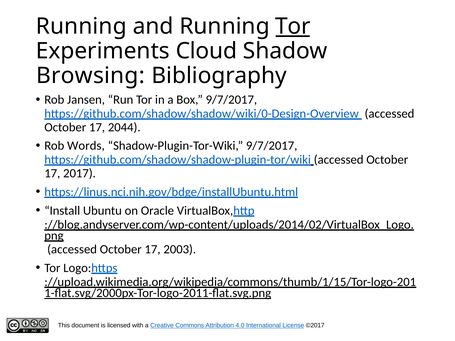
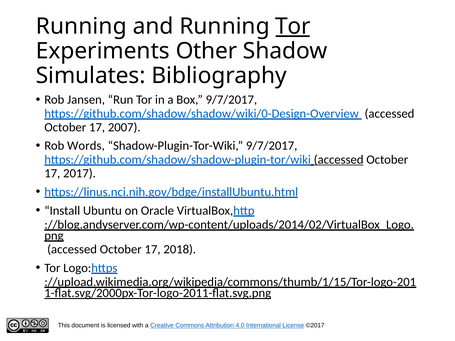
Cloud: Cloud -> Other (206, 51)
Browsing: Browsing -> Simulates (91, 76)
2044: 2044 -> 2007 (124, 127)
accessed underline: none -> present (339, 160)
2003: 2003 -> 2018 (180, 250)
